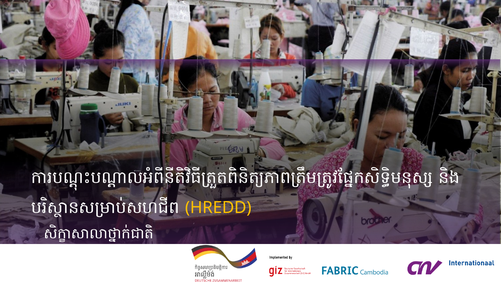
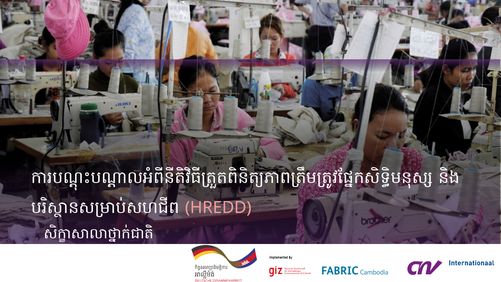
HREDD colour: yellow -> pink (218, 208)
